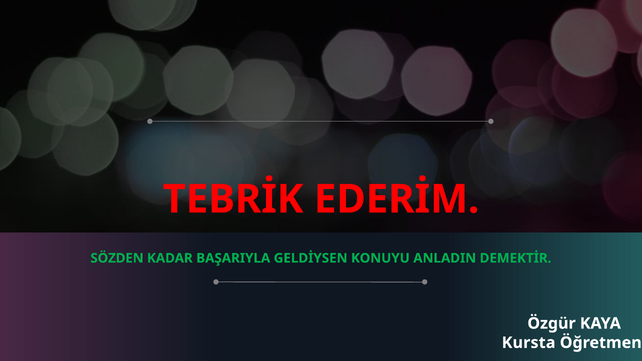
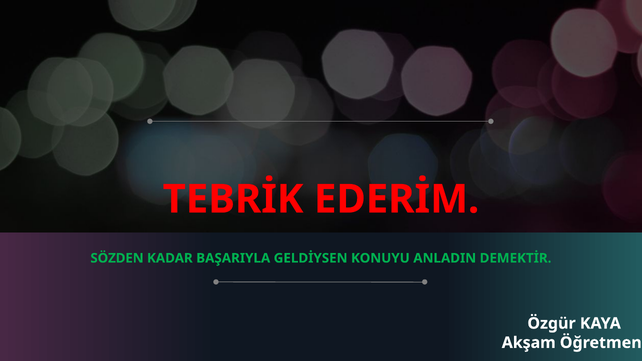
Kursta: Kursta -> Akşam (529, 343)
